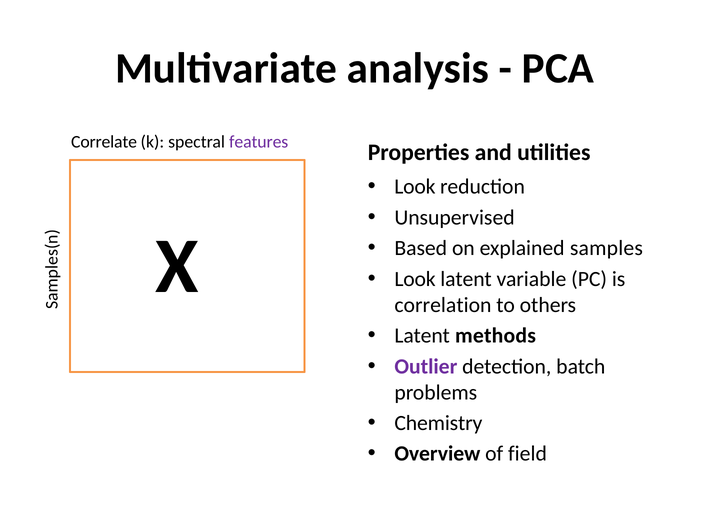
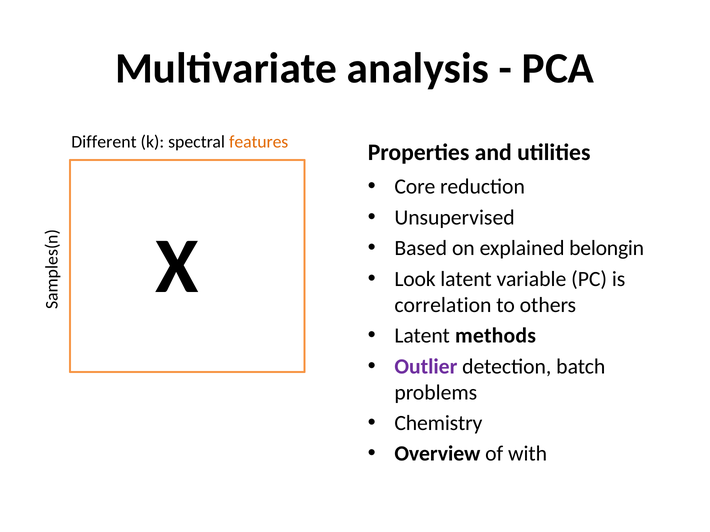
Correlate: Correlate -> Different (104, 142)
features colour: purple -> orange (259, 142)
Look: Look -> Core (415, 187)
samples: samples -> belongin (607, 248)
field: field -> with (528, 454)
